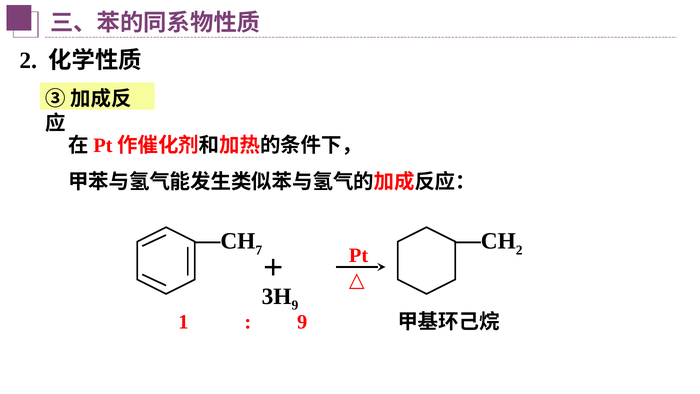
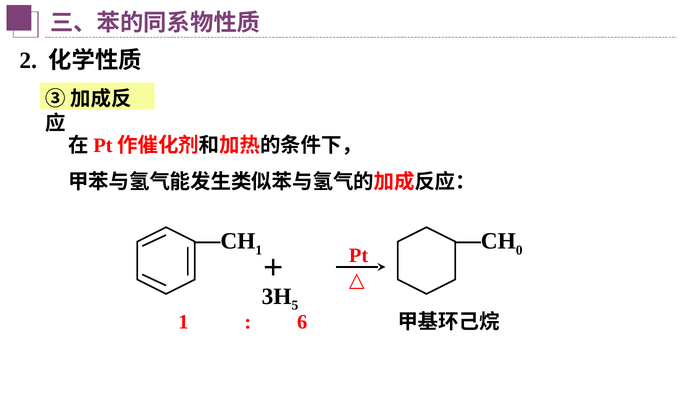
7: 7 -> 1 (259, 250)
2: 2 -> 0 (519, 250)
9: 9 -> 5 (295, 305)
9: 9 -> 6 (302, 322)
